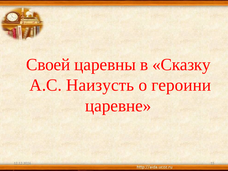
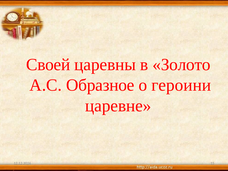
Сказку: Сказку -> Золото (181, 65)
Наизусть: Наизусть -> Образное (100, 85)
